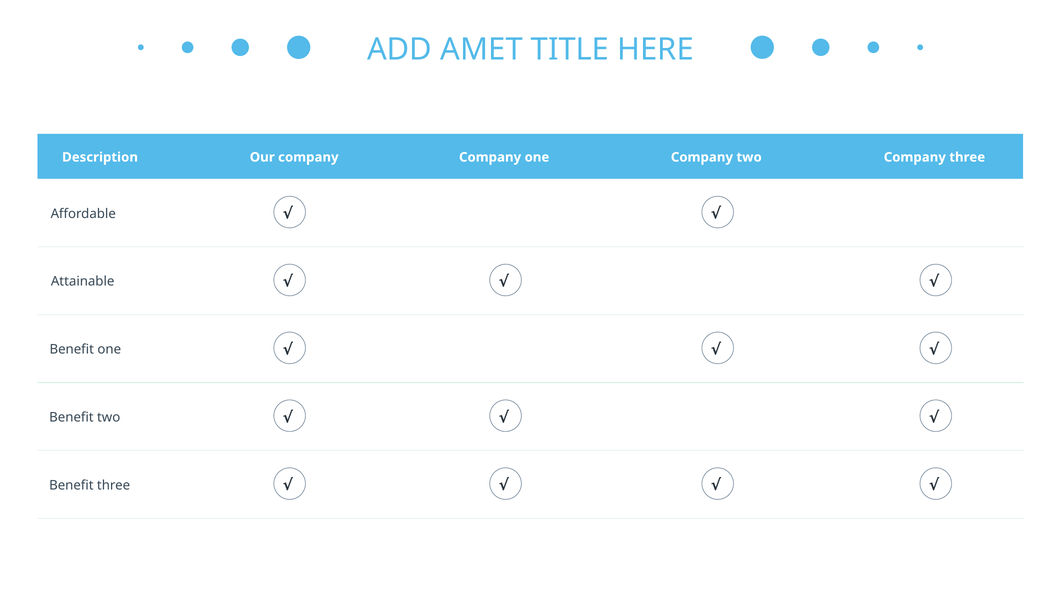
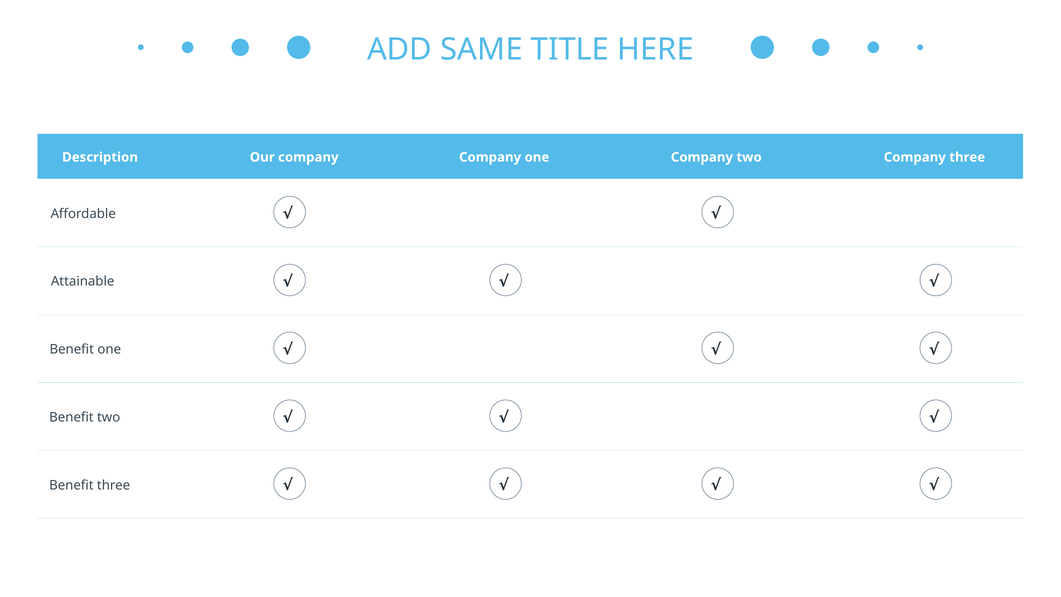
AMET: AMET -> SAME (481, 49)
